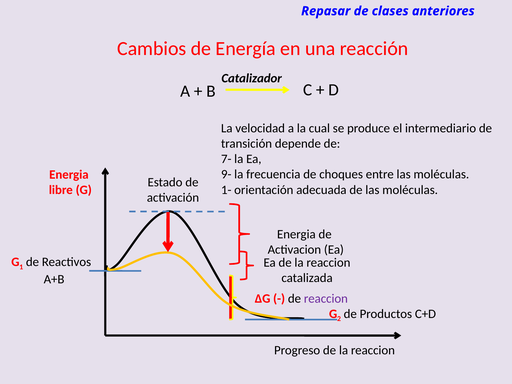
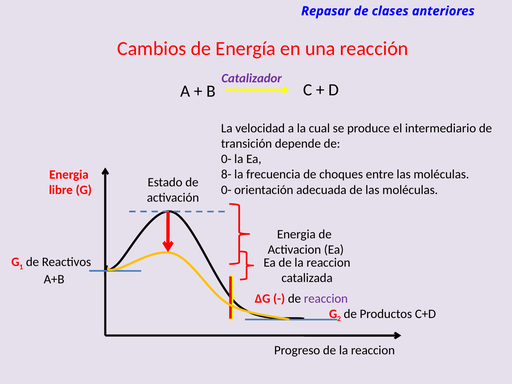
Catalizador colour: black -> purple (252, 78)
7-: 7- -> 0- (226, 159)
9-: 9- -> 8- (226, 174)
1-: 1- -> 0- (226, 190)
